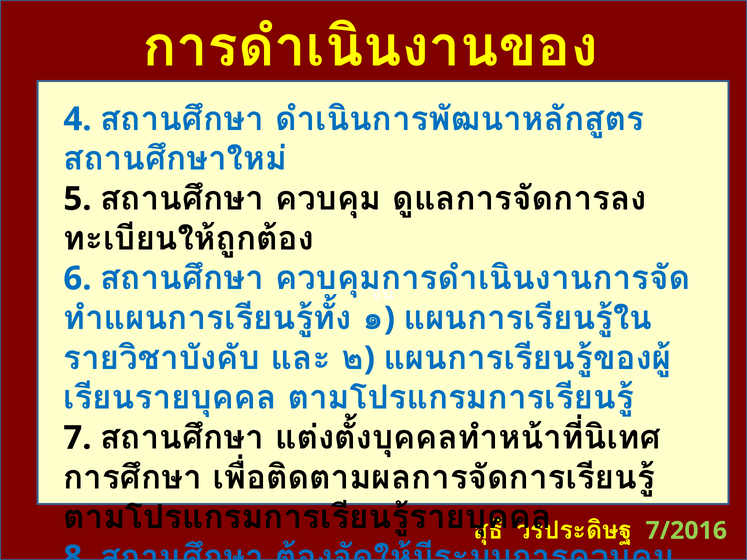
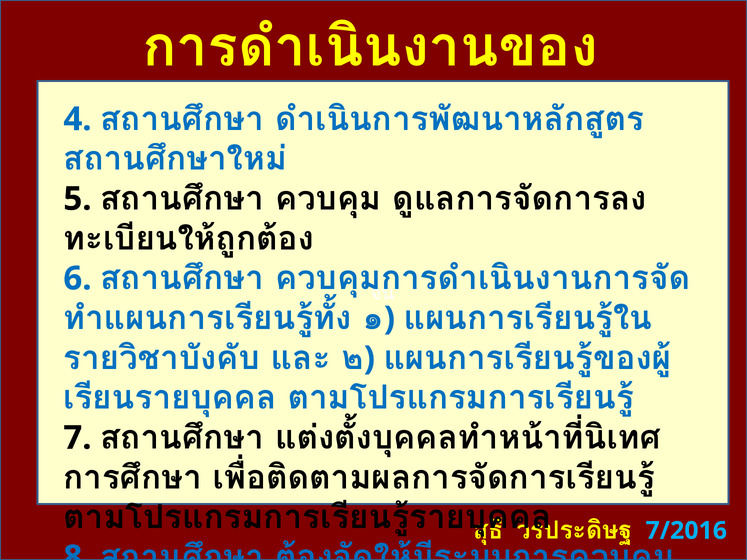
7/2016 colour: light green -> light blue (686, 531)
